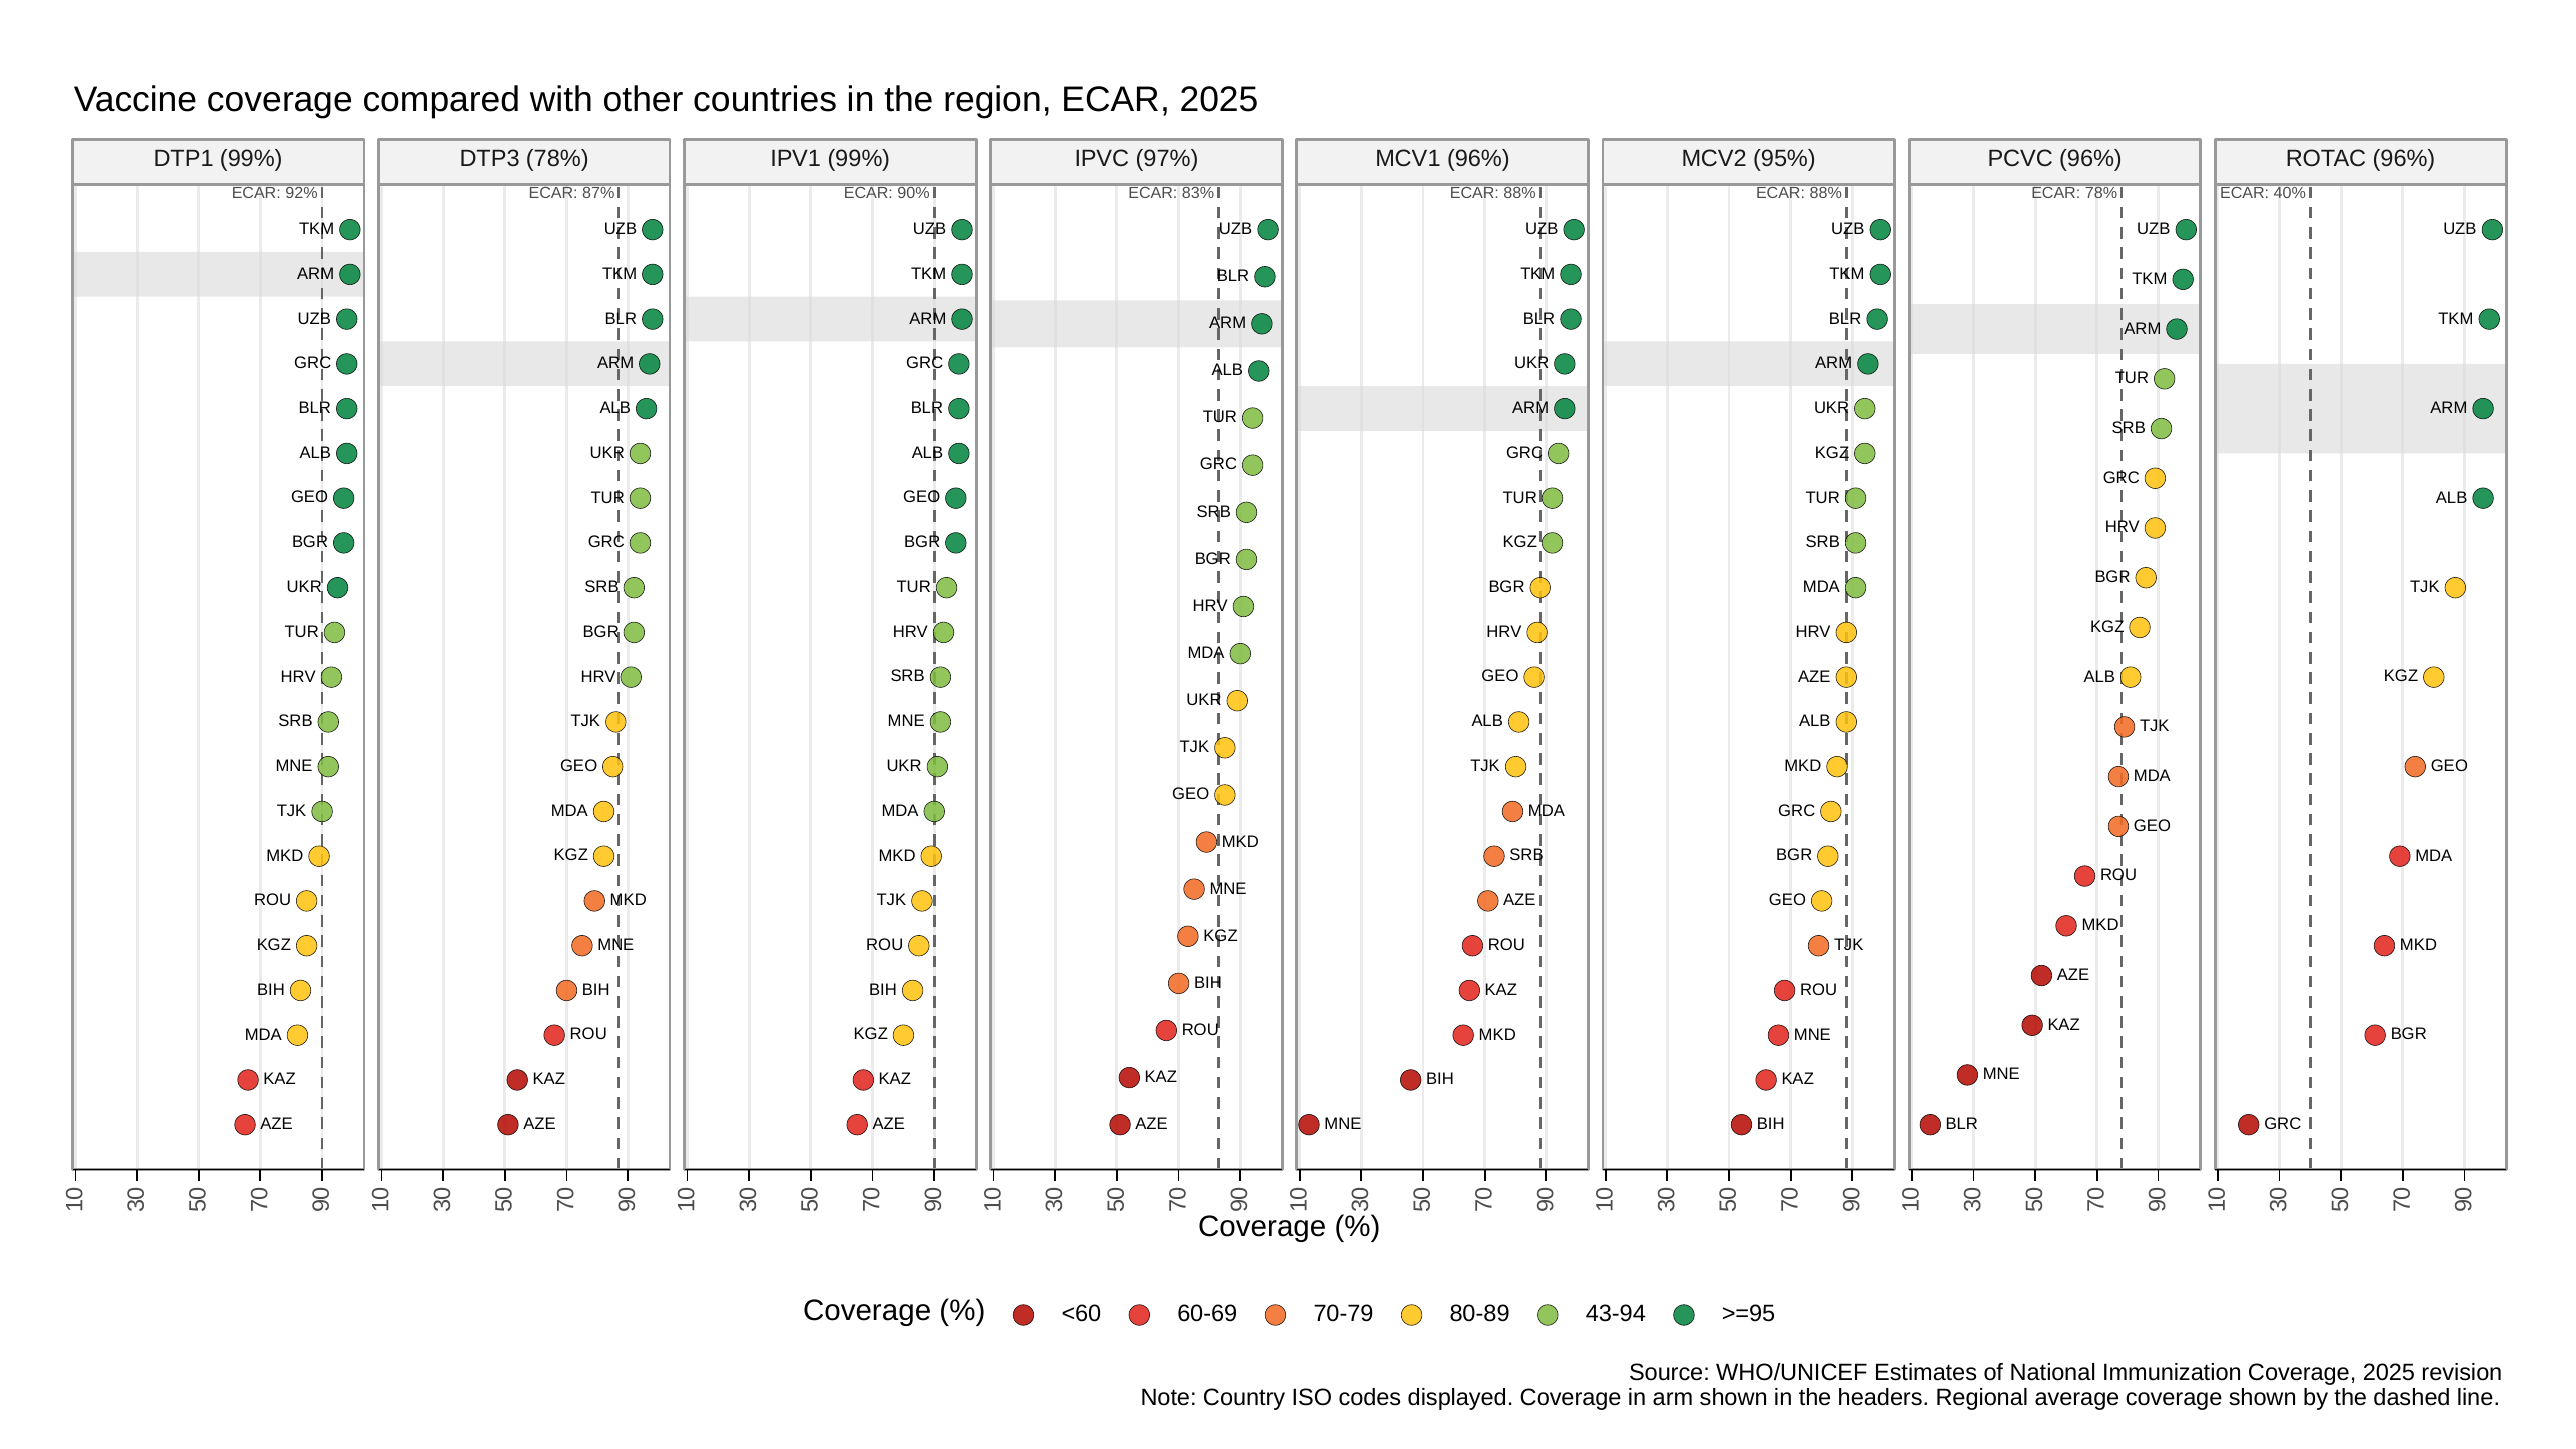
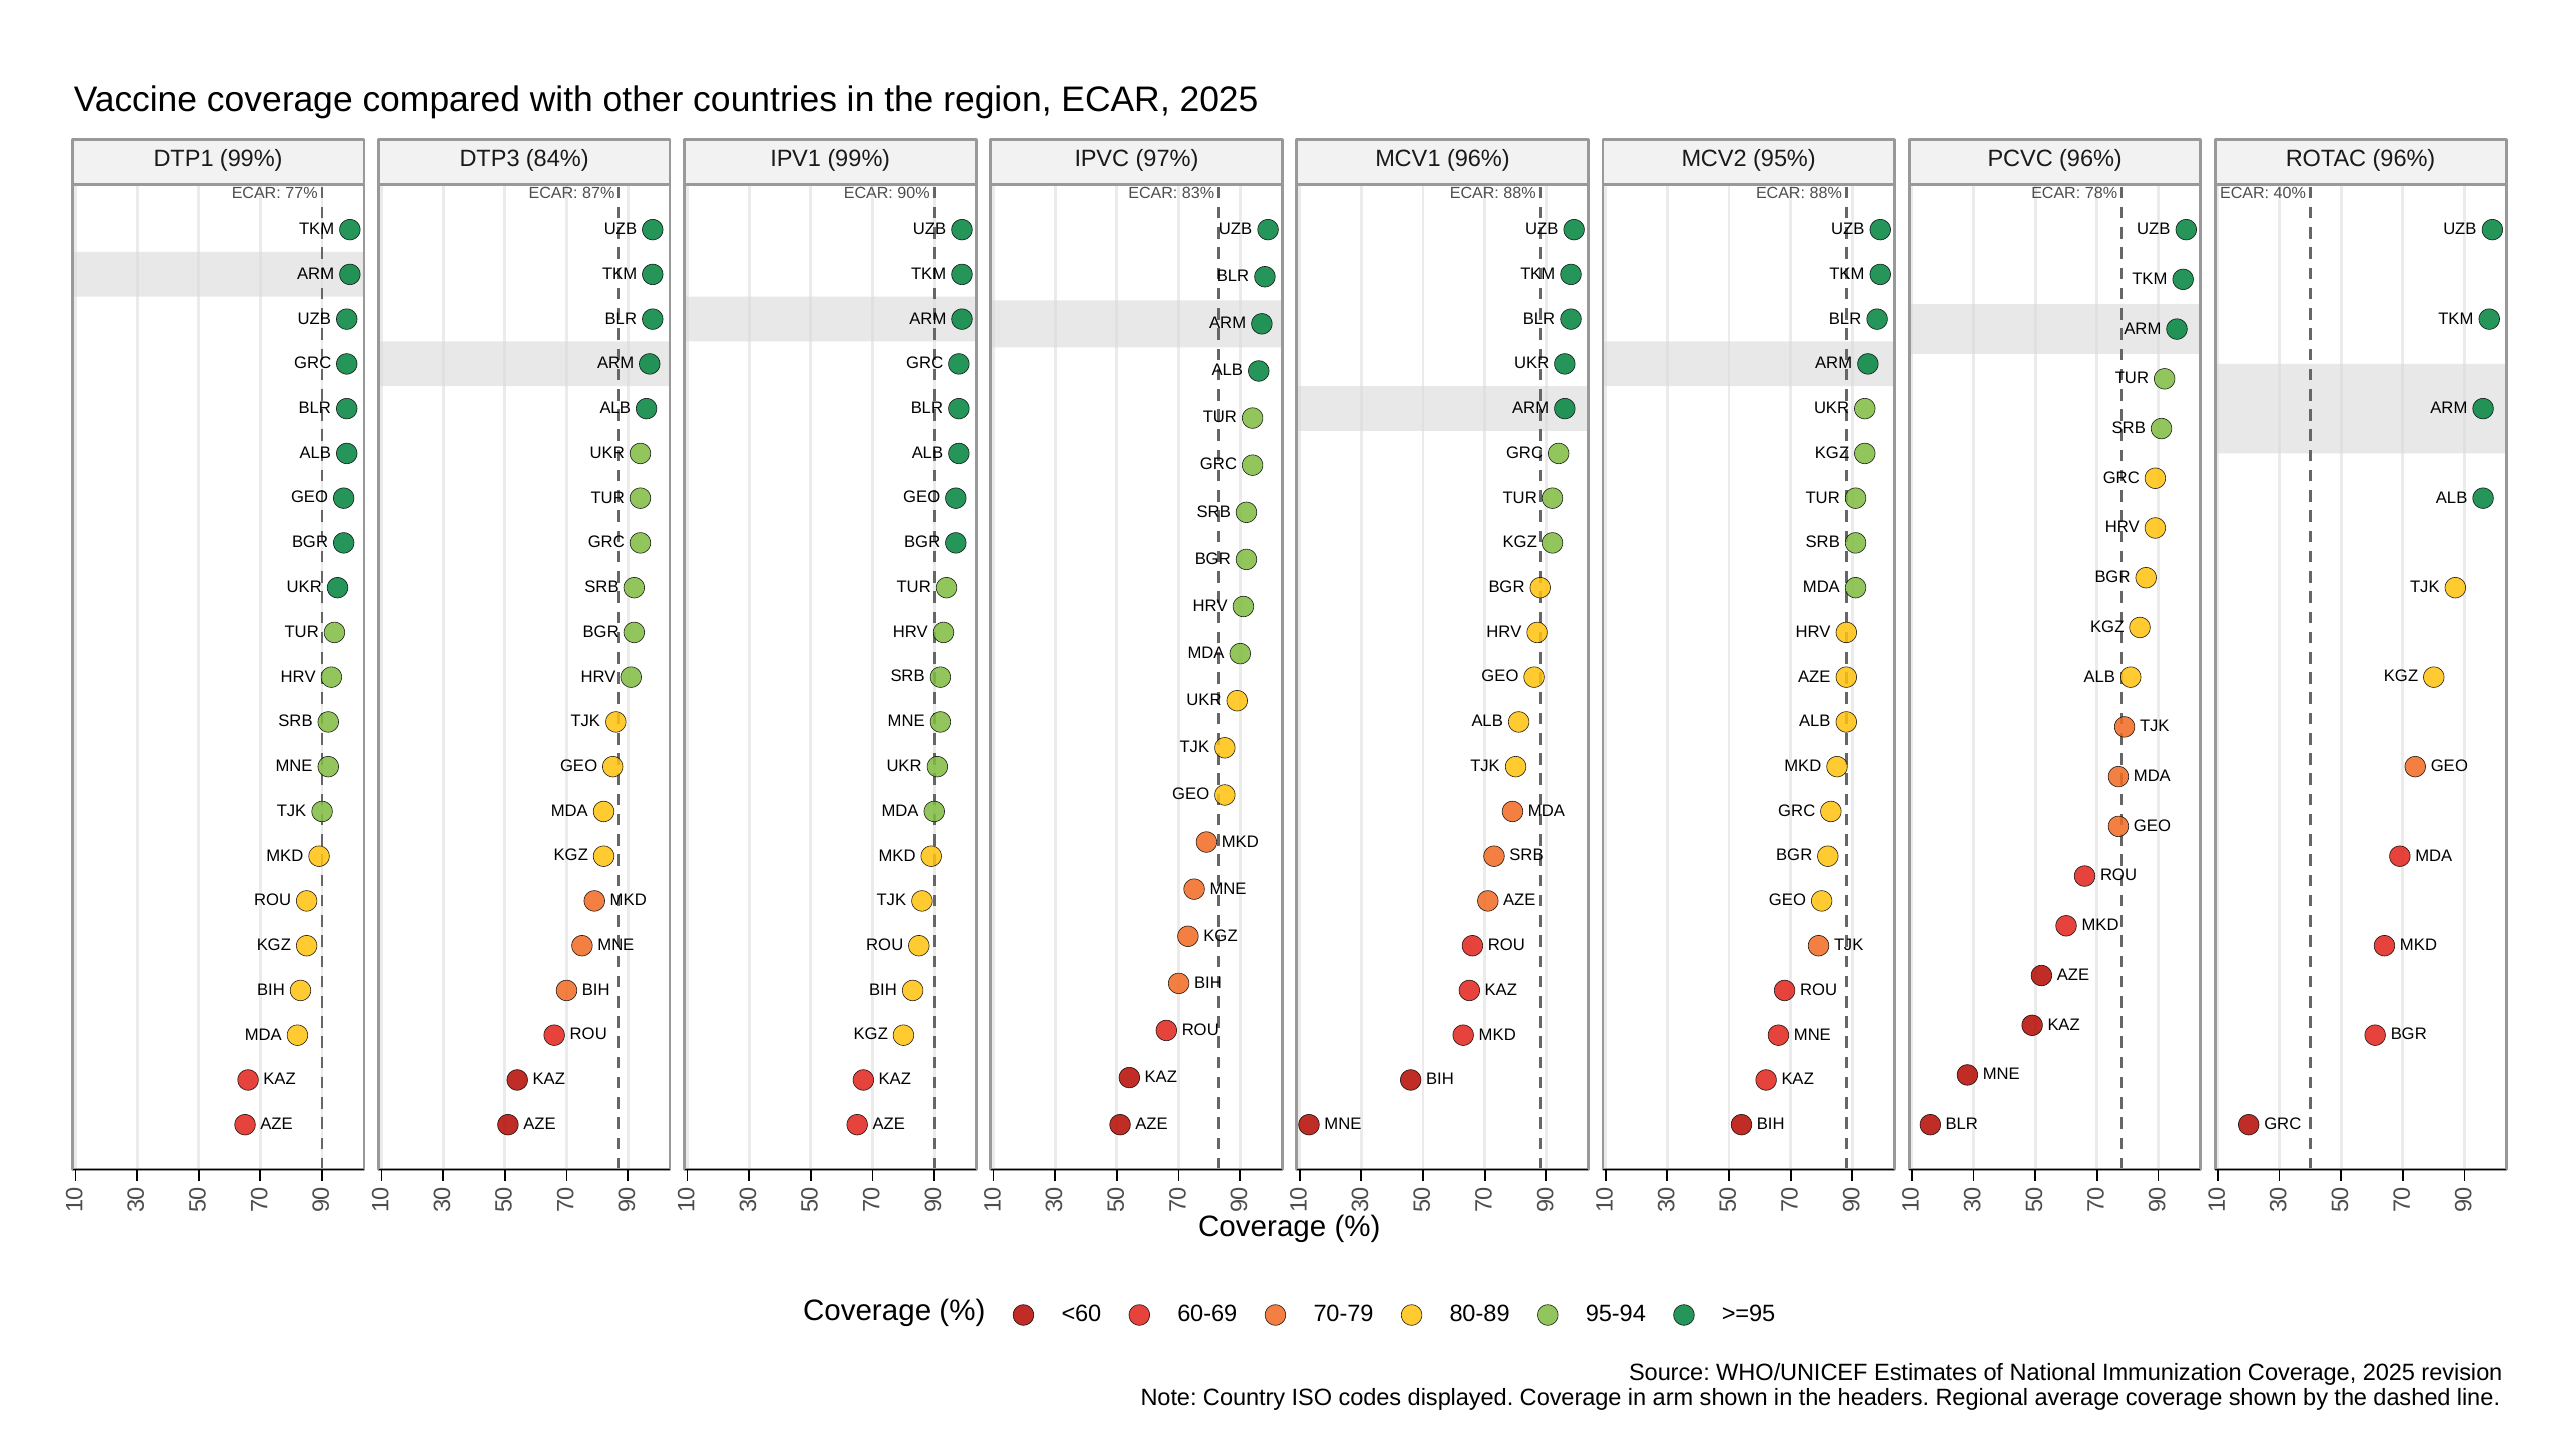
DTP3 78%: 78% -> 84% (557, 159)
92%: 92% -> 77% (301, 193)
43-94: 43-94 -> 95-94 (1616, 1314)
